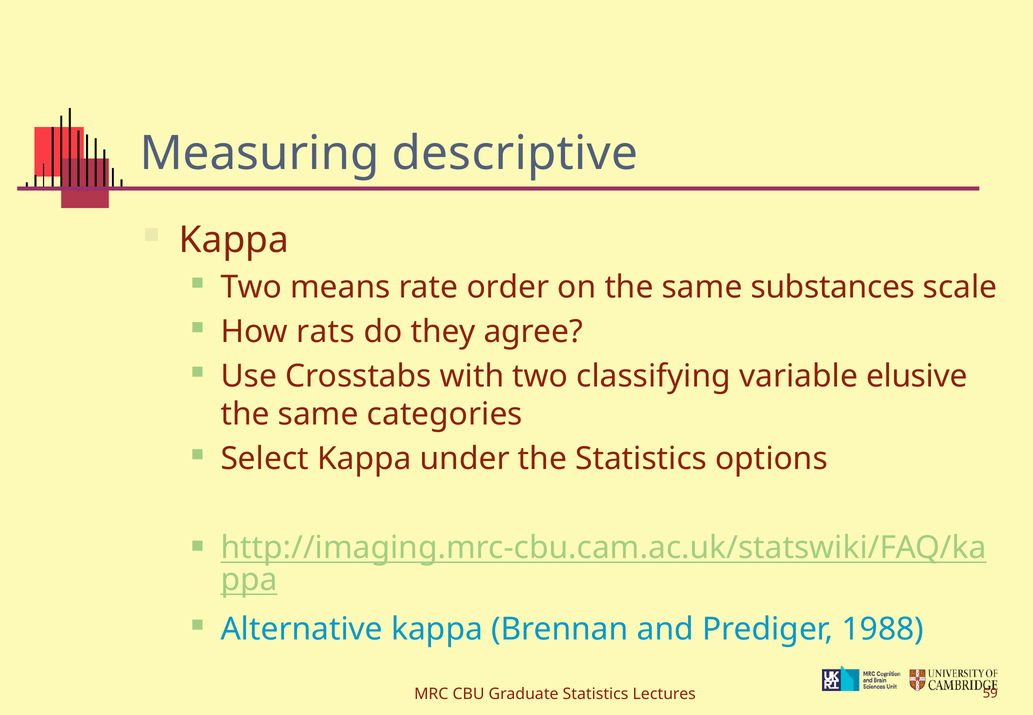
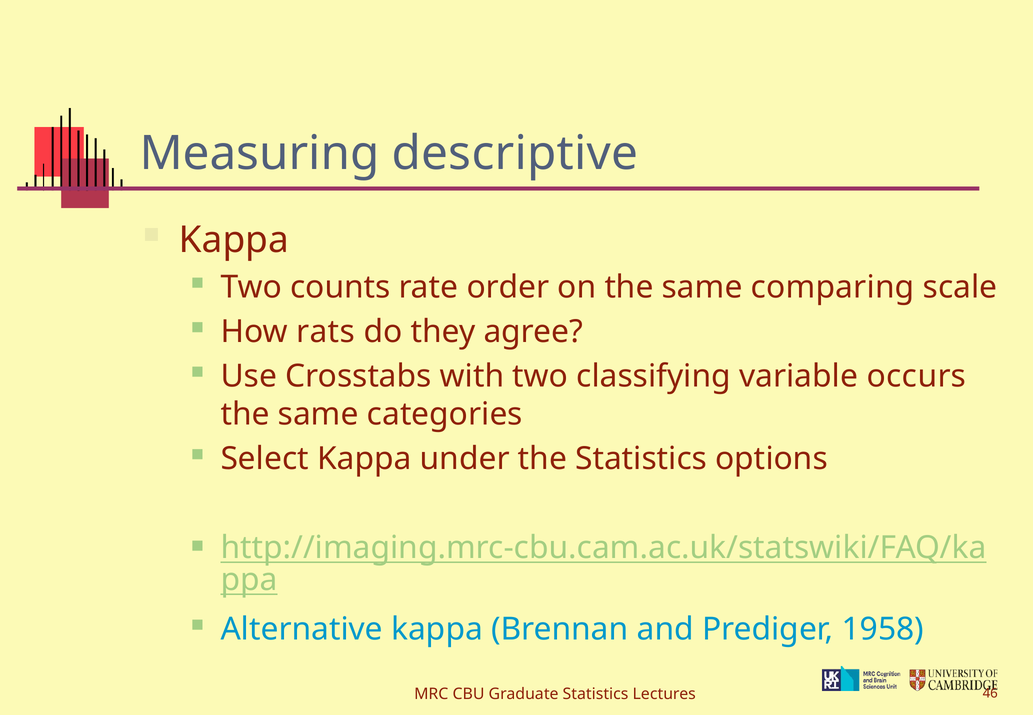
means: means -> counts (340, 287)
substances: substances -> comparing (833, 287)
elusive: elusive -> occurs (917, 376)
1988: 1988 -> 1958 (883, 630)
59: 59 -> 46 (990, 694)
